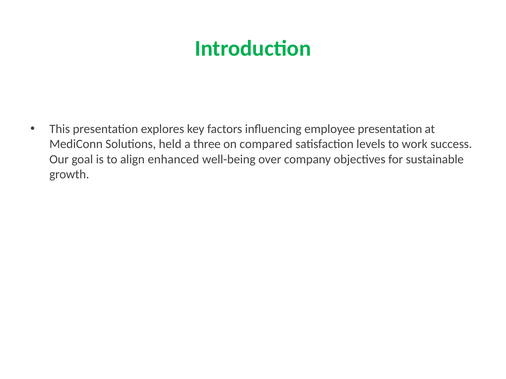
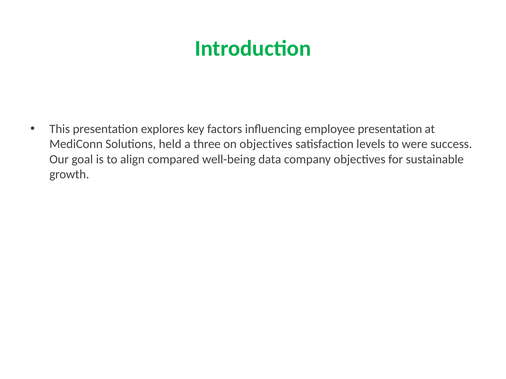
on compared: compared -> objectives (266, 144)
work: work -> were (415, 144)
enhanced: enhanced -> compared (173, 159)
over: over -> data (270, 159)
